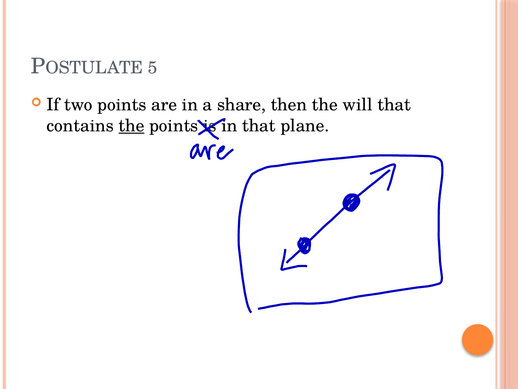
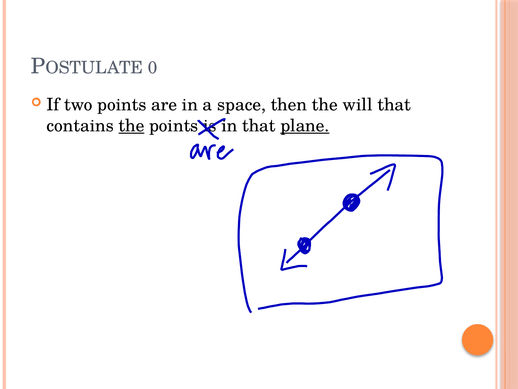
5: 5 -> 0 (153, 68)
share: share -> space (241, 105)
plane underline: none -> present (305, 125)
